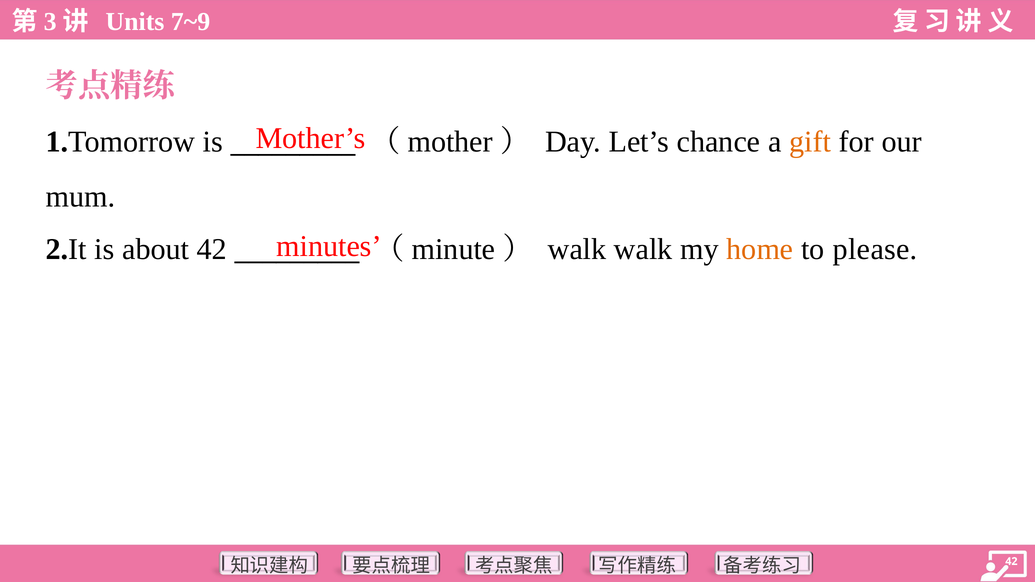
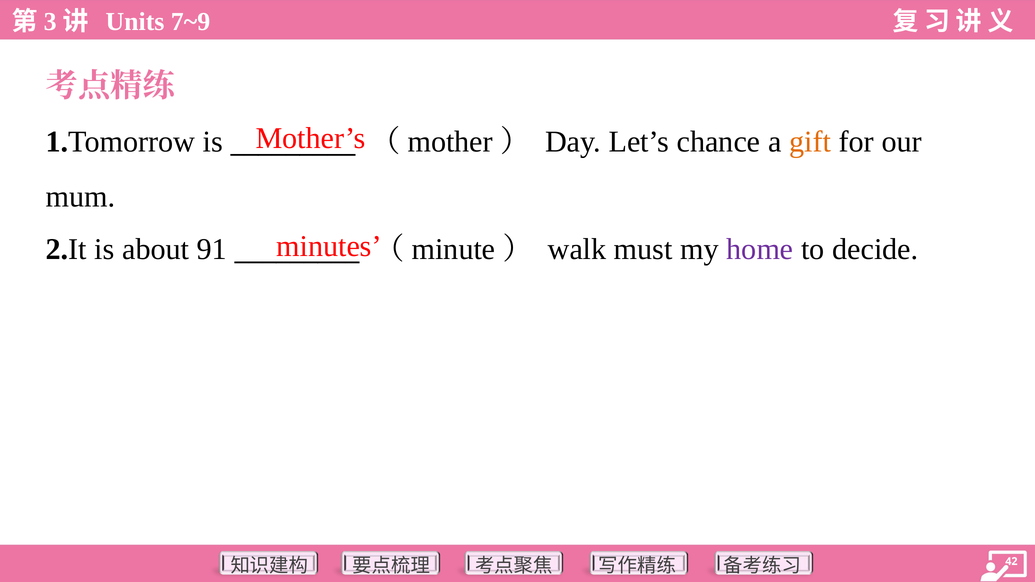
about 42: 42 -> 91 (212, 250)
walk walk: walk -> must (643, 250)
home colour: orange -> purple (760, 250)
please: please -> decide (875, 250)
